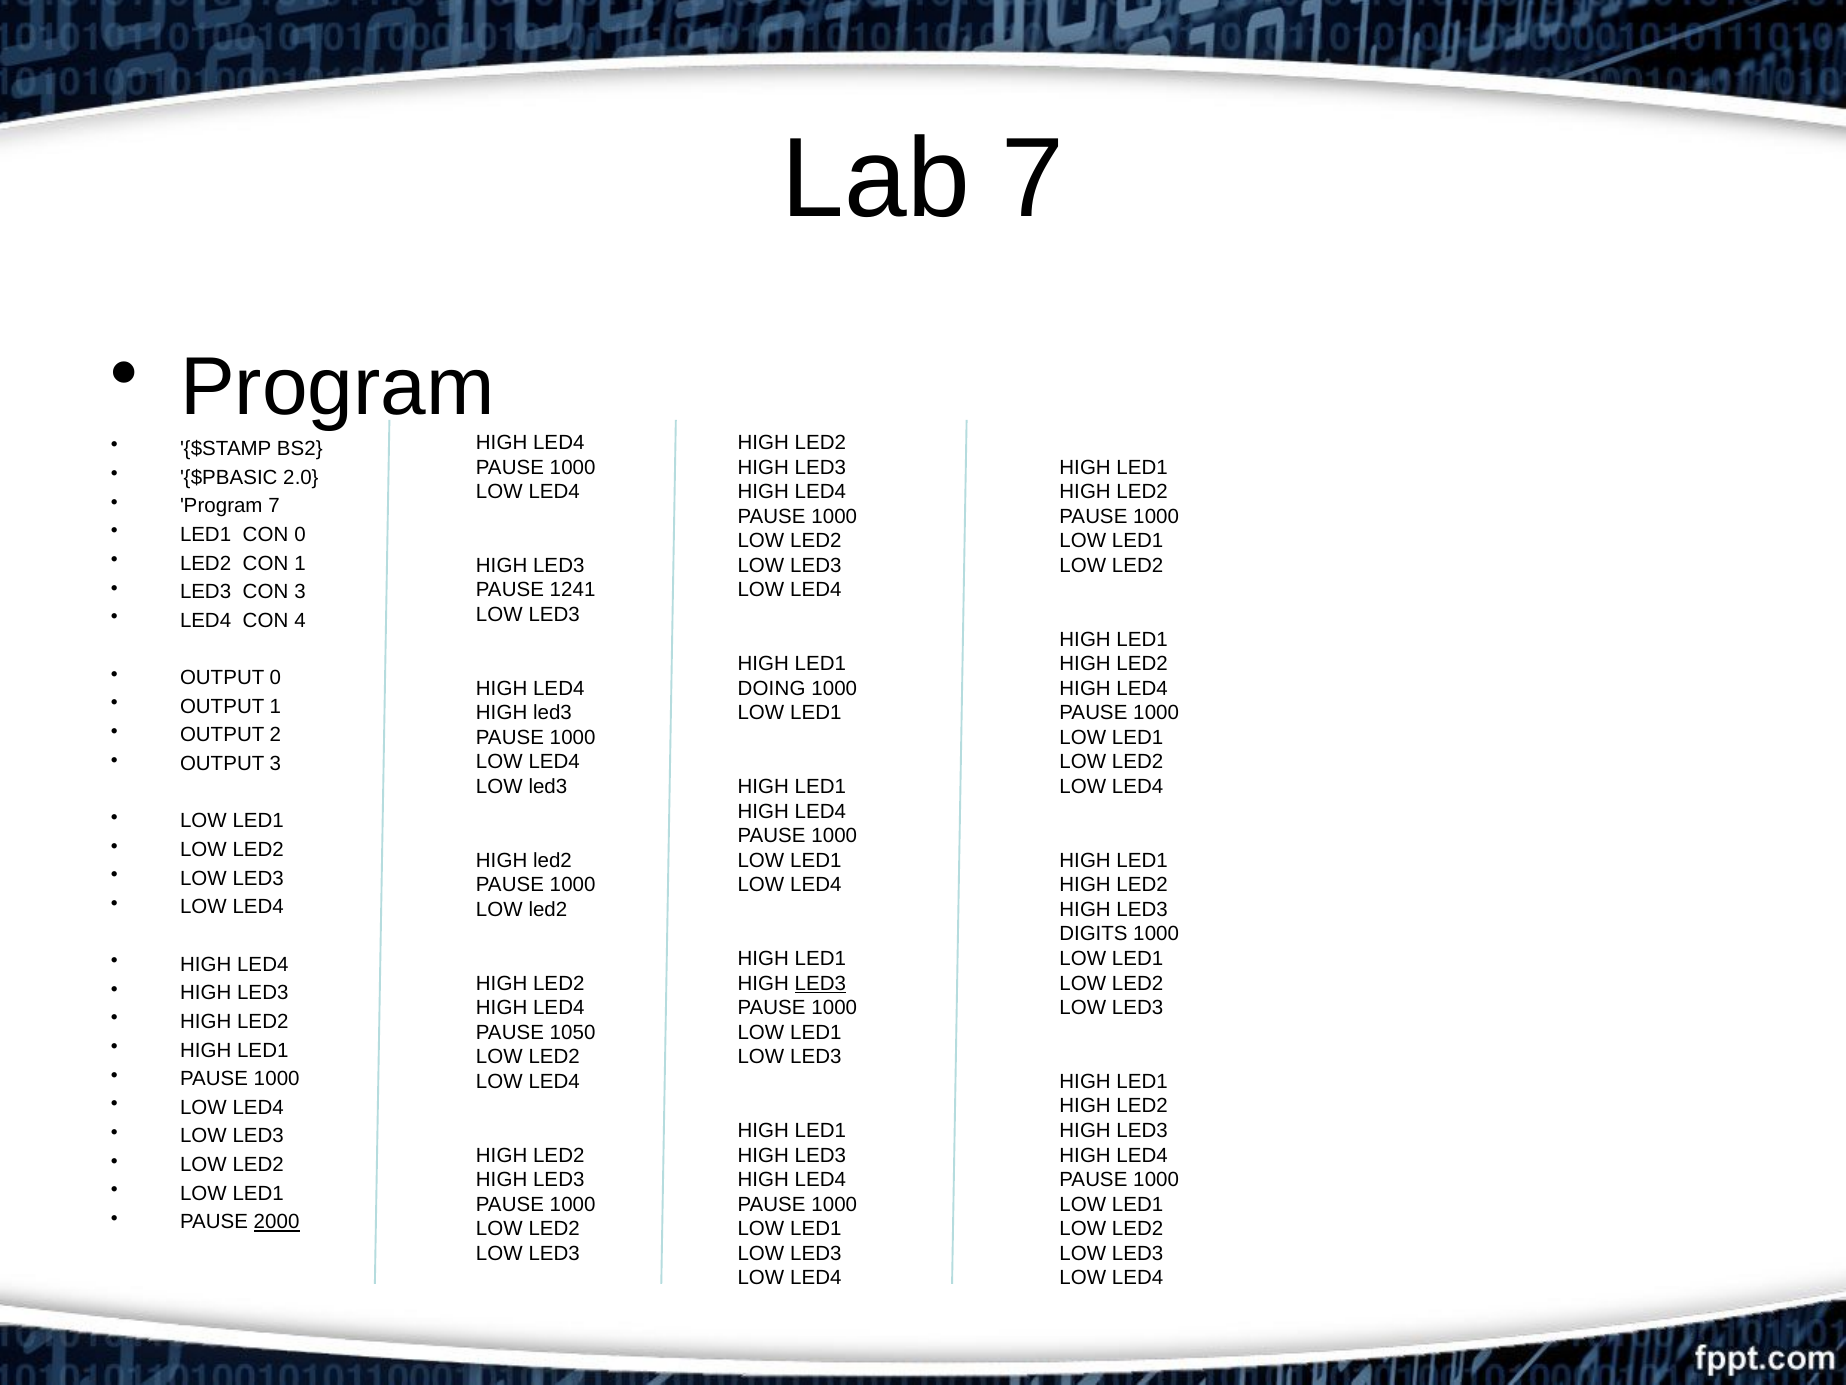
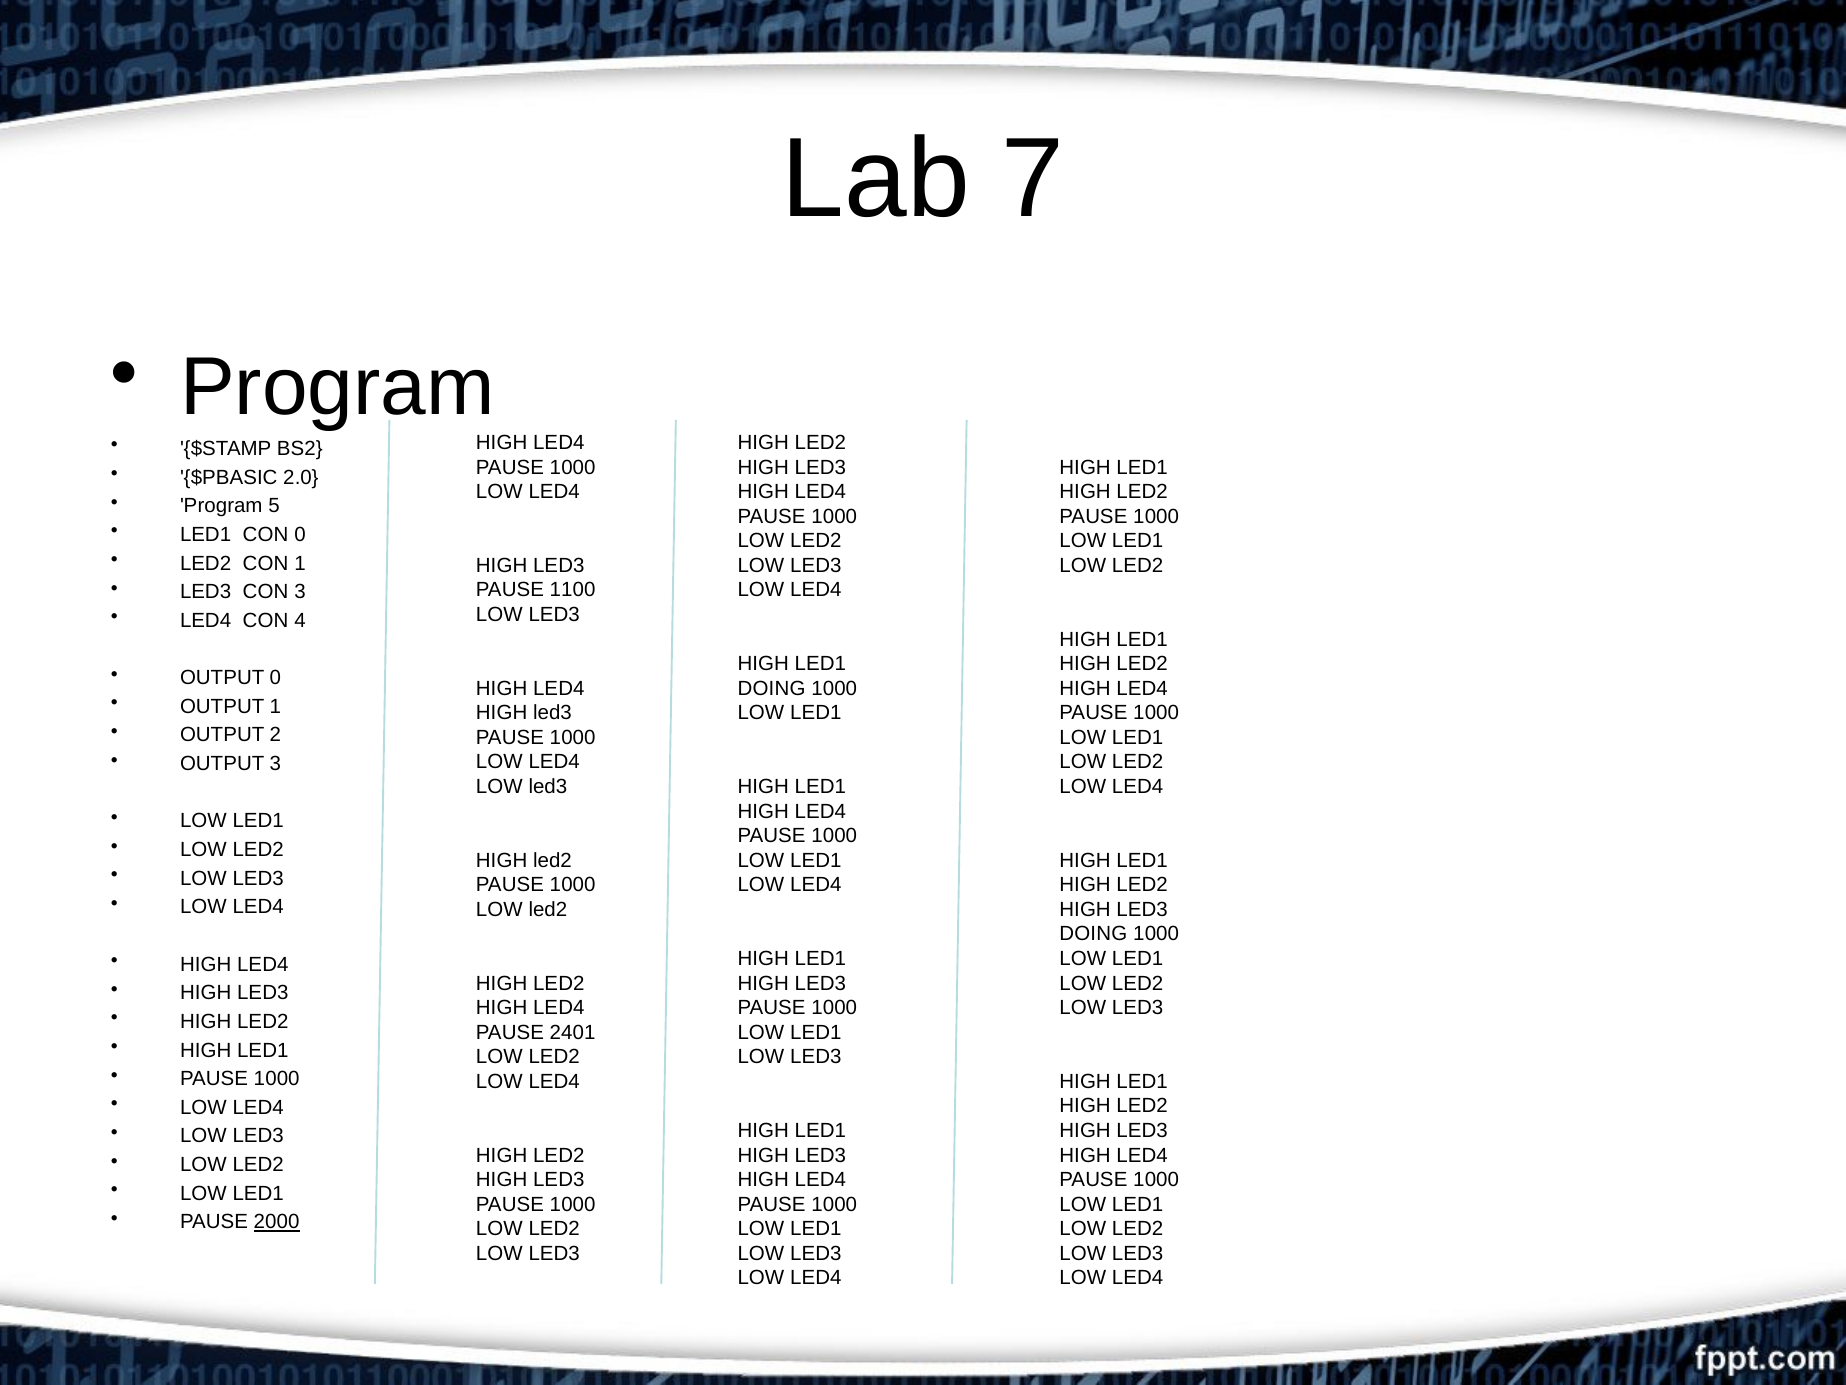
Program 7: 7 -> 5 (274, 506)
1241: 1241 -> 1100 (573, 590)
DIGITS: DIGITS -> DOING (1093, 934)
LED3 underline: present -> none (820, 983)
1050: 1050 -> 2401 (573, 1032)
